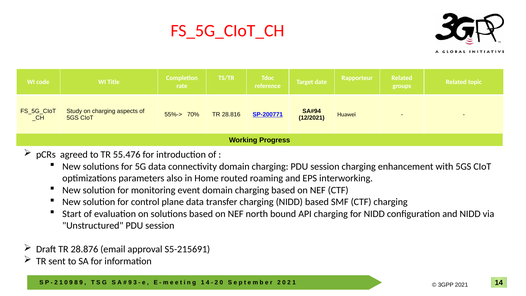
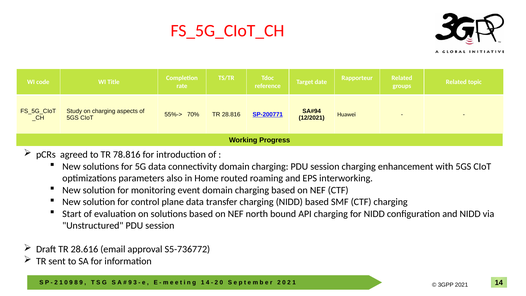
55.476: 55.476 -> 78.816 (127, 155)
28.876: 28.876 -> 28.616 (84, 249)
S5-215691: S5-215691 -> S5-736772 (187, 249)
